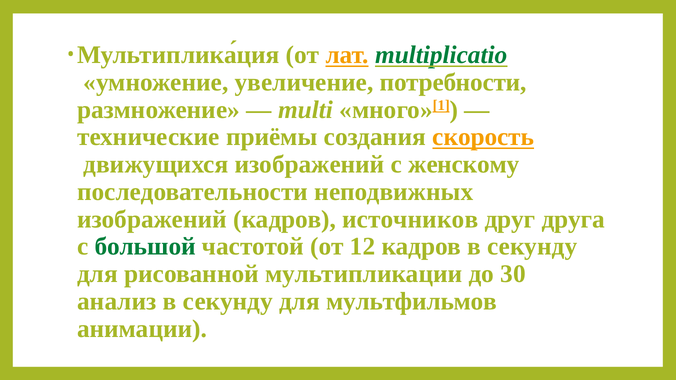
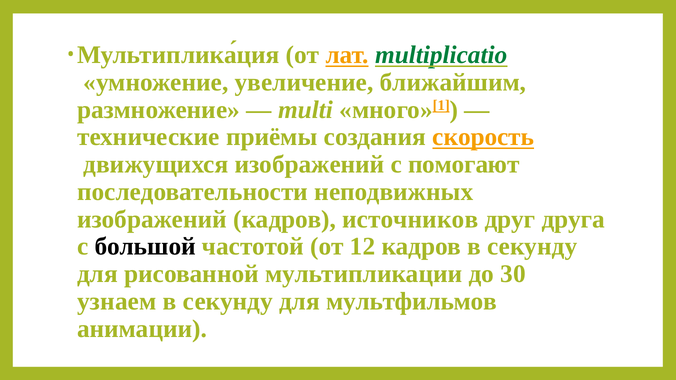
потребности: потребности -> ближайшим (453, 82)
женскому: женскому -> помогают (464, 165)
большой colour: green -> black (145, 247)
анализ: анализ -> узнаем (117, 302)
